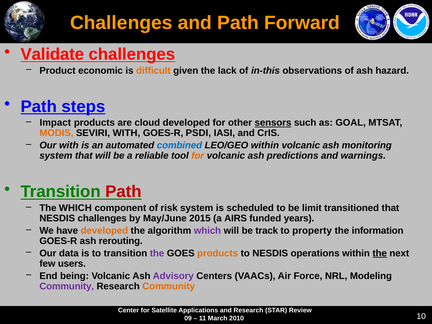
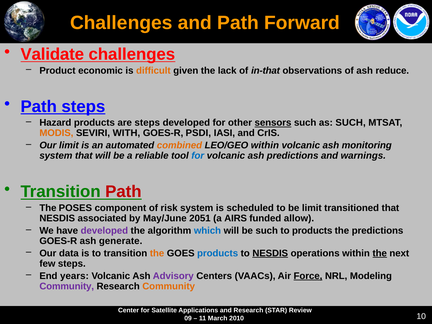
in-this: in-this -> in-that (266, 71)
hazard: hazard -> reduce (392, 71)
Impact: Impact -> Hazard (55, 123)
are cloud: cloud -> steps (147, 123)
as GOAL: GOAL -> SUCH (351, 123)
Our with: with -> limit (69, 145)
combined colour: blue -> orange (179, 145)
for colour: orange -> blue (198, 156)
The WHICH: WHICH -> POSES (75, 208)
NESDIS challenges: challenges -> associated (102, 218)
2015: 2015 -> 2051 (200, 218)
years: years -> allow (299, 218)
developed colour: orange -> purple (104, 231)
which colour: purple -> blue (207, 231)
be track: track -> such (267, 231)
to property: property -> products (312, 231)
the information: information -> predictions (378, 231)
rerouting: rerouting -> generate (121, 241)
the colour: purple -> orange (157, 253)
products colour: orange -> blue (218, 253)
NESDIS underline: none -> present (270, 253)
few users: users -> steps (72, 264)
being: being -> years (74, 276)
Force underline: none -> present (308, 276)
